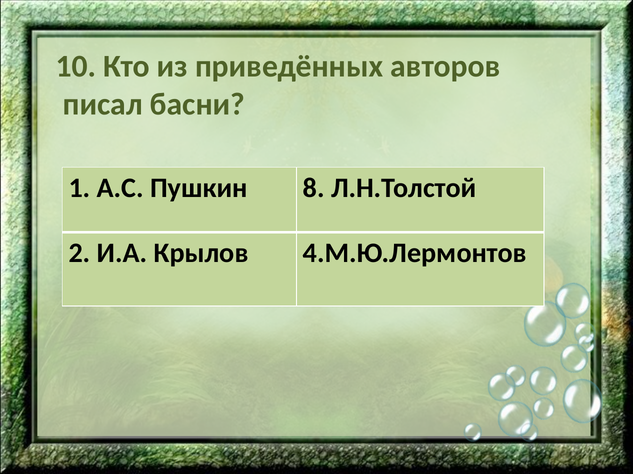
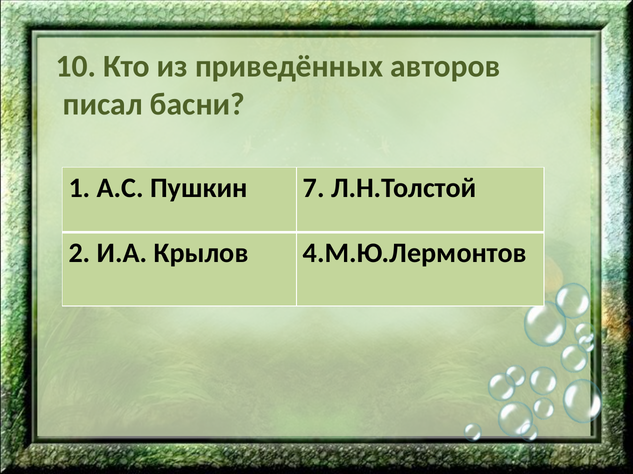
8: 8 -> 7 (314, 188)
